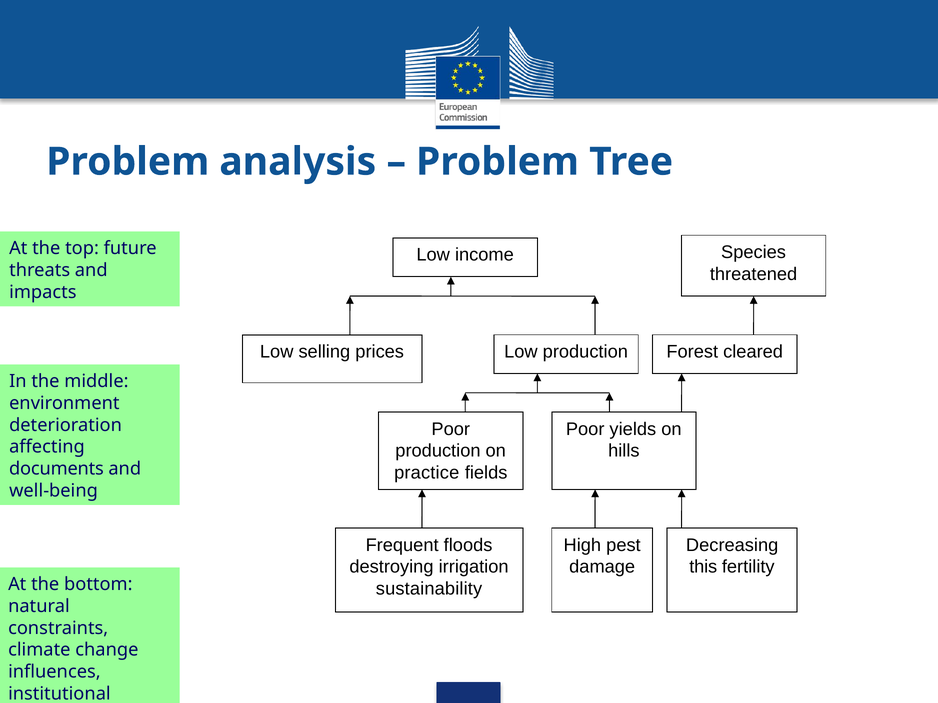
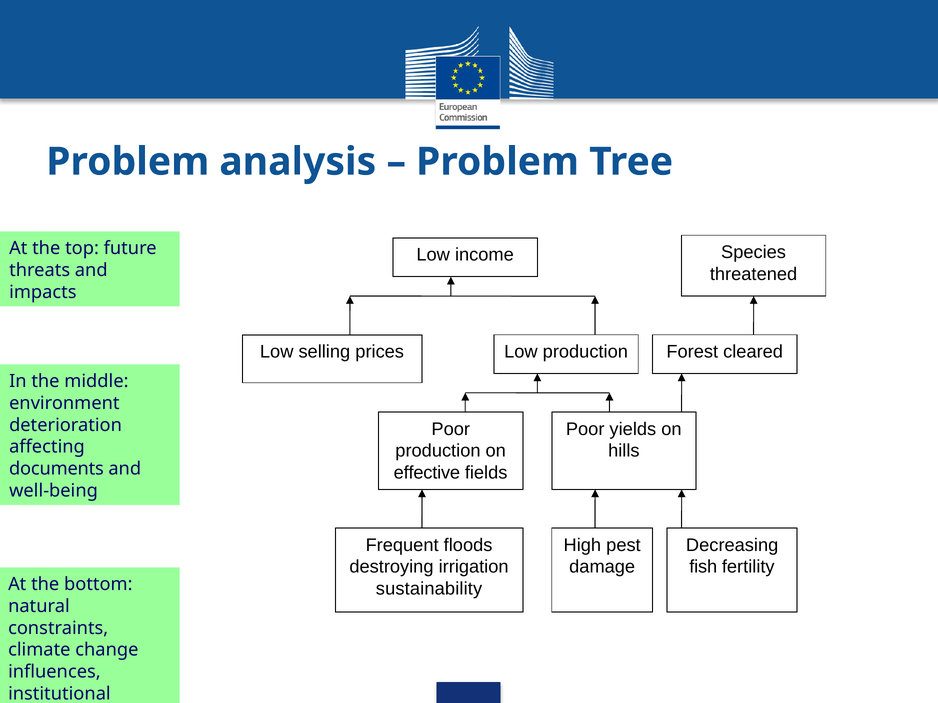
practice: practice -> effective (427, 473)
this: this -> fish (703, 567)
